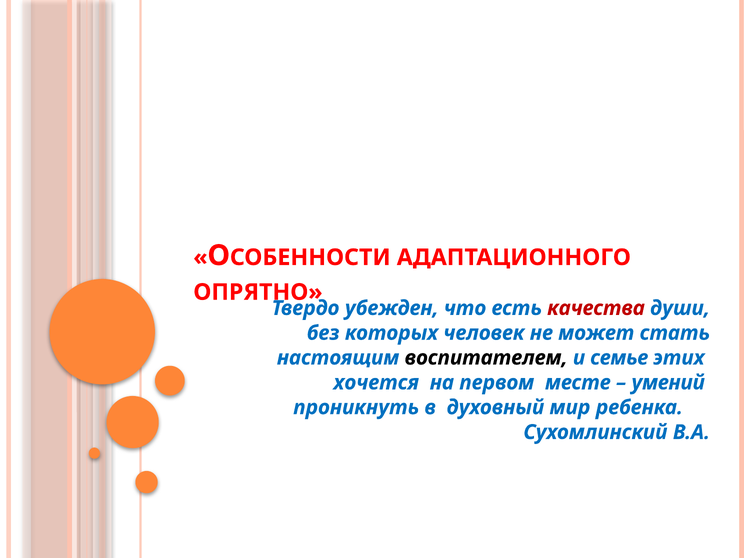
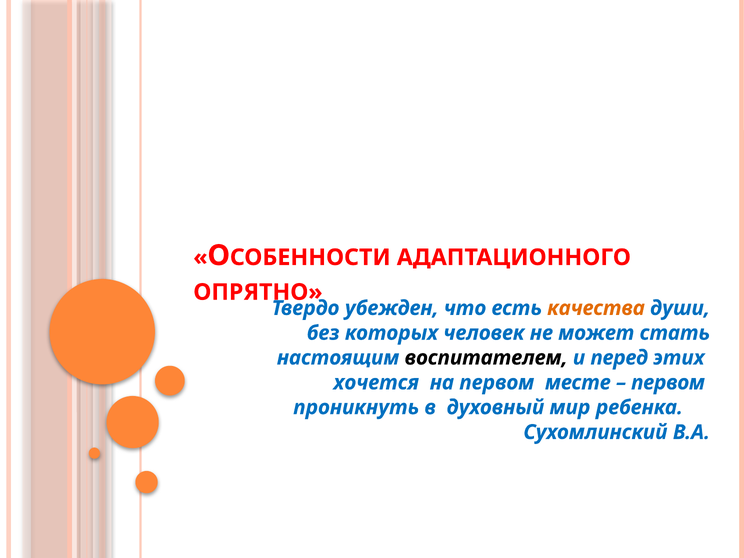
качества colour: red -> orange (596, 308)
семье: семье -> перед (619, 358)
умений: умений -> первом (668, 383)
